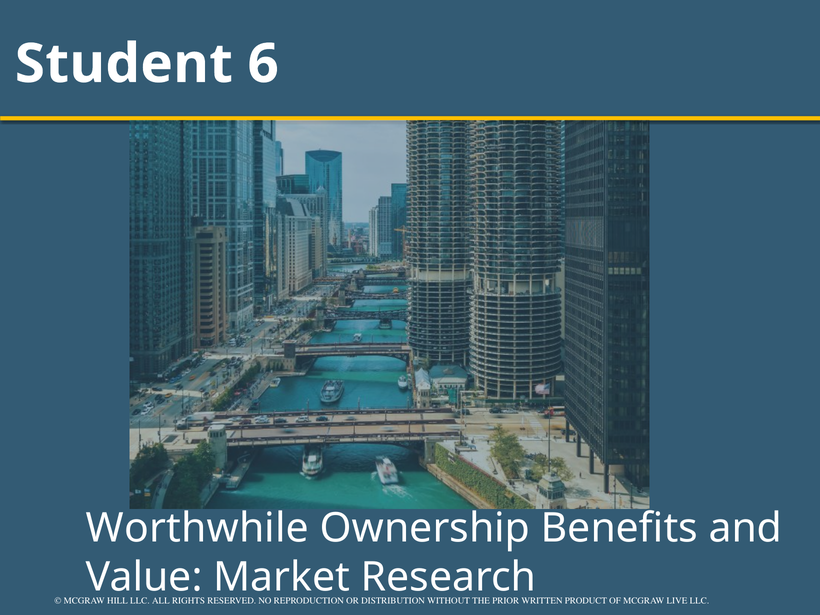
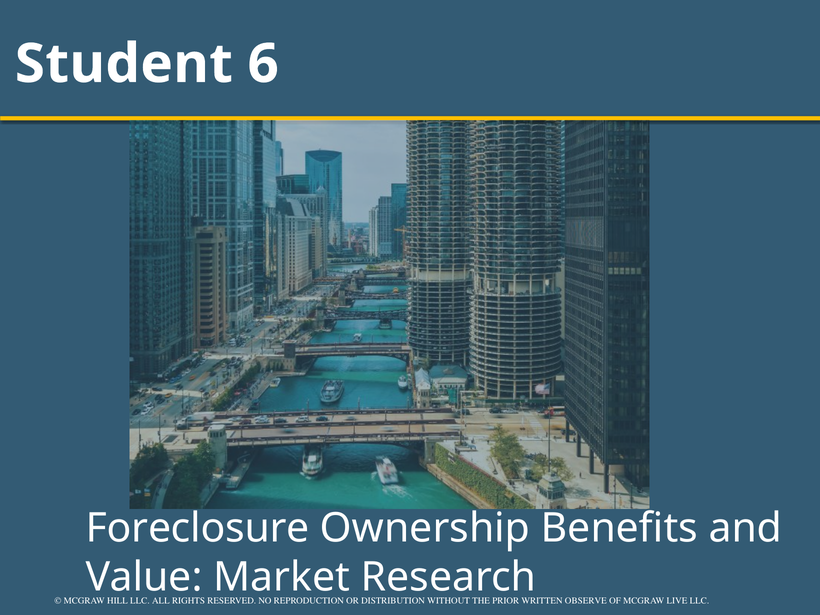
Worthwhile: Worthwhile -> Foreclosure (198, 528)
PRODUCT: PRODUCT -> OBSERVE (586, 601)
